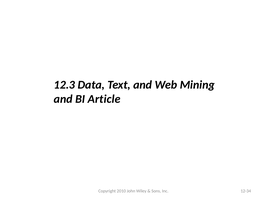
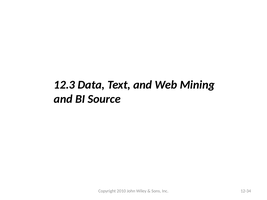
Article: Article -> Source (104, 99)
